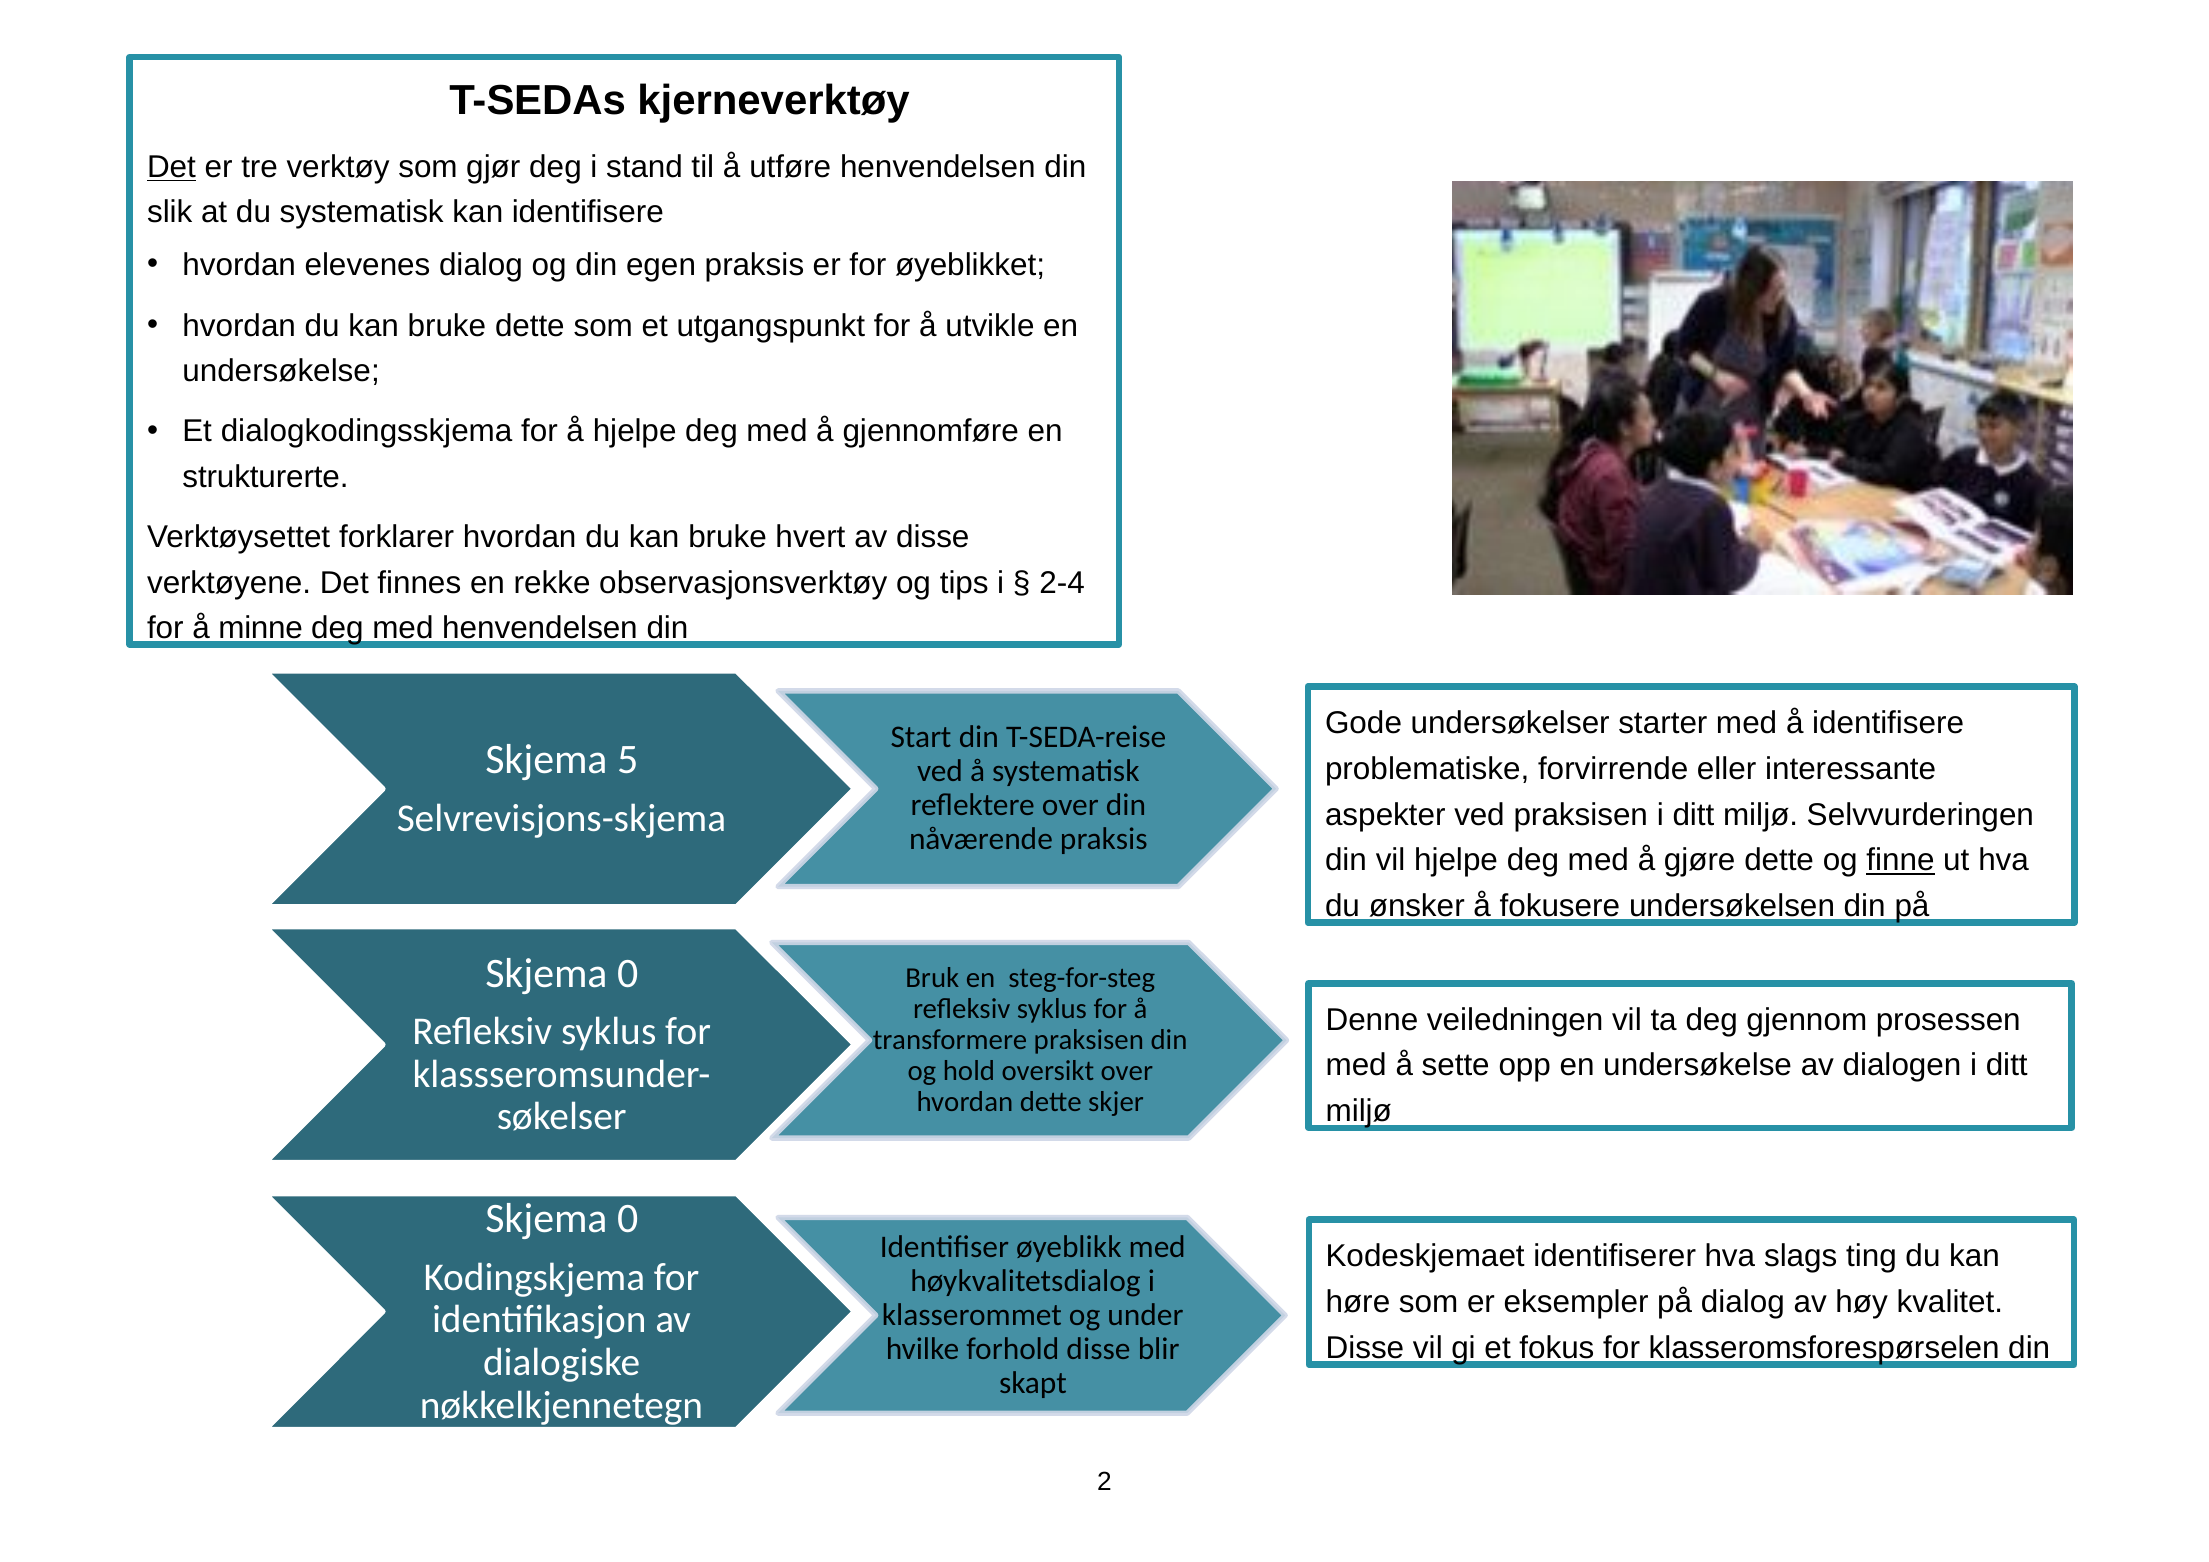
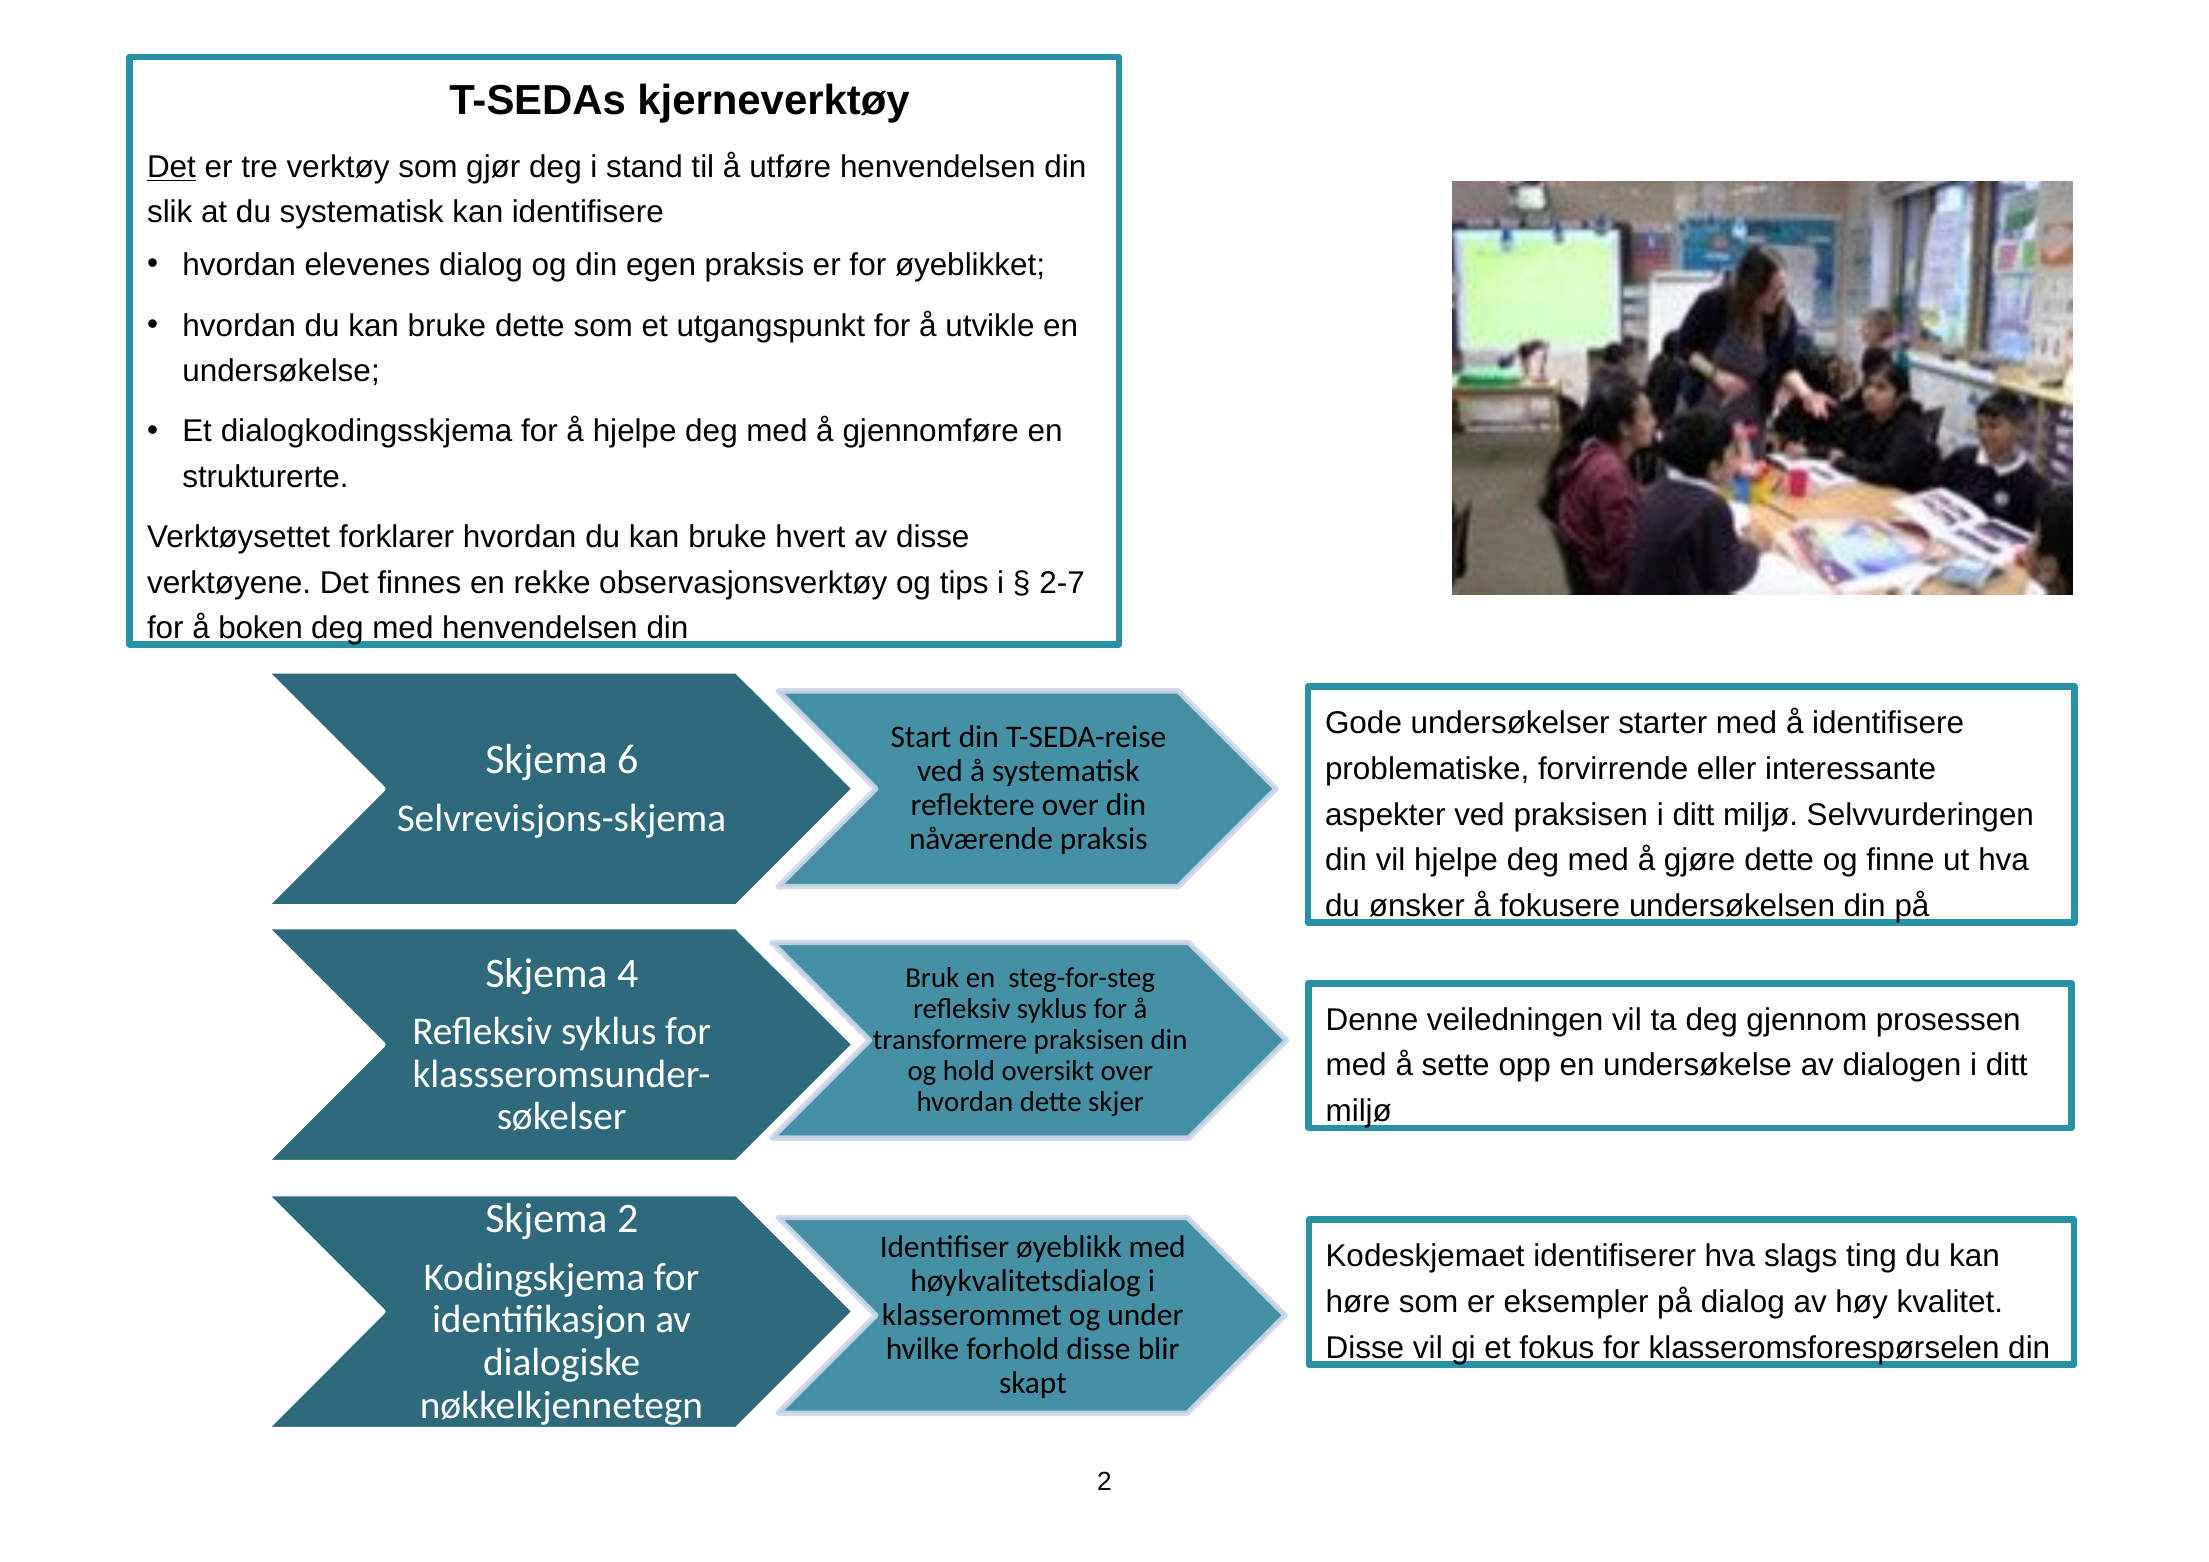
2-4: 2-4 -> 2-7 (1062, 583)
minne: minne -> boken (261, 628)
5: 5 -> 6 (628, 760)
finne underline: present -> none (1901, 860)
0: 0 -> 4 (628, 973)
0: 0 -> 2 (628, 1219)
